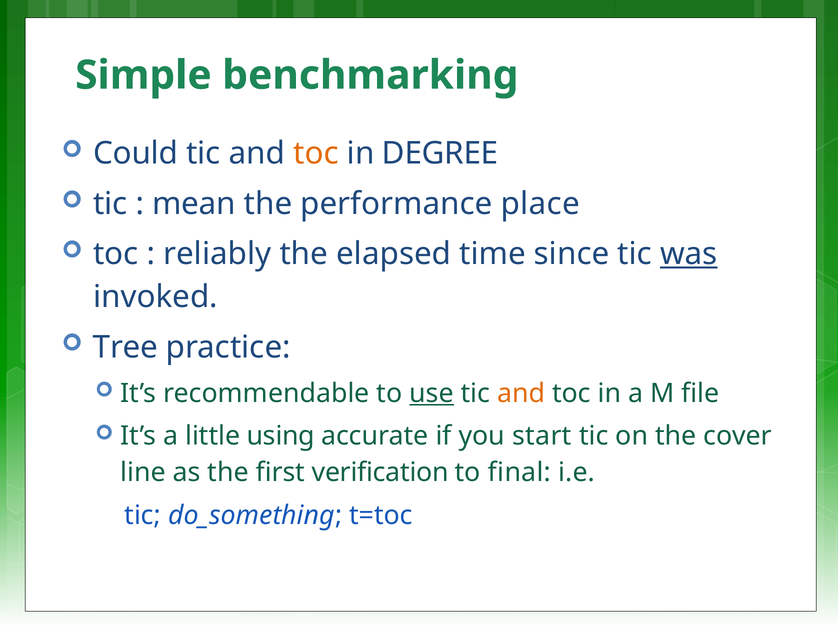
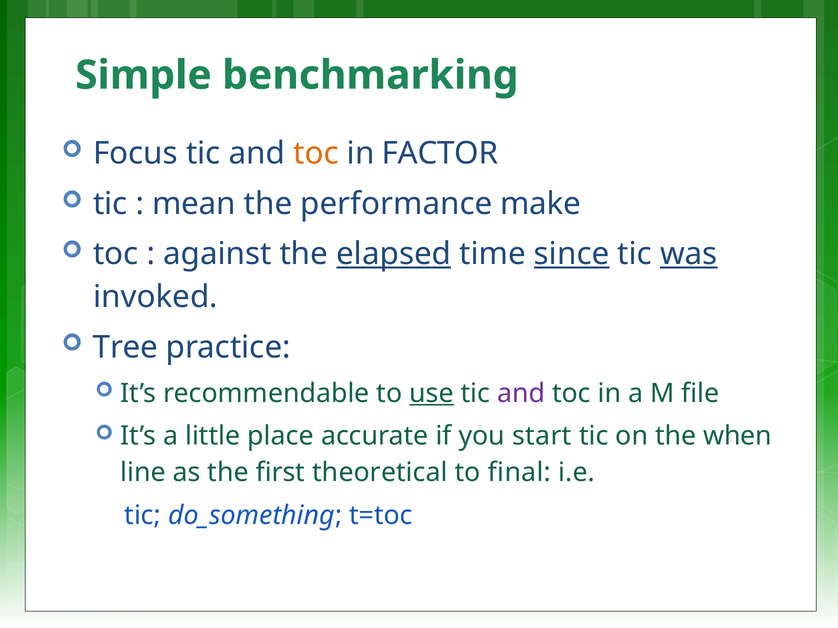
Could: Could -> Focus (135, 154)
DEGREE: DEGREE -> FACTOR (440, 154)
place: place -> make (541, 204)
reliably: reliably -> against (217, 254)
elapsed underline: none -> present (394, 254)
since underline: none -> present (572, 254)
and colour: orange -> purple (521, 394)
using: using -> place (281, 436)
cover: cover -> when (738, 436)
verification: verification -> theoretical (380, 473)
